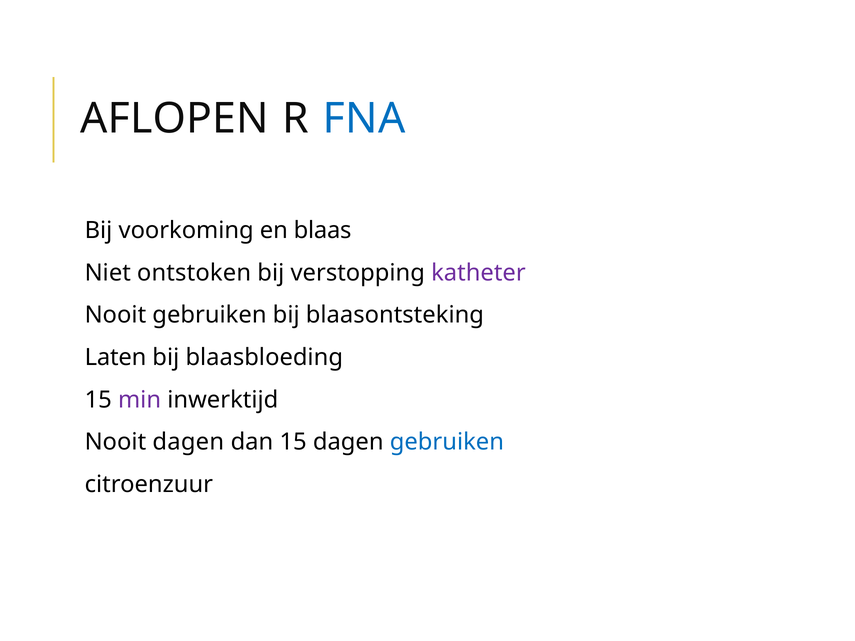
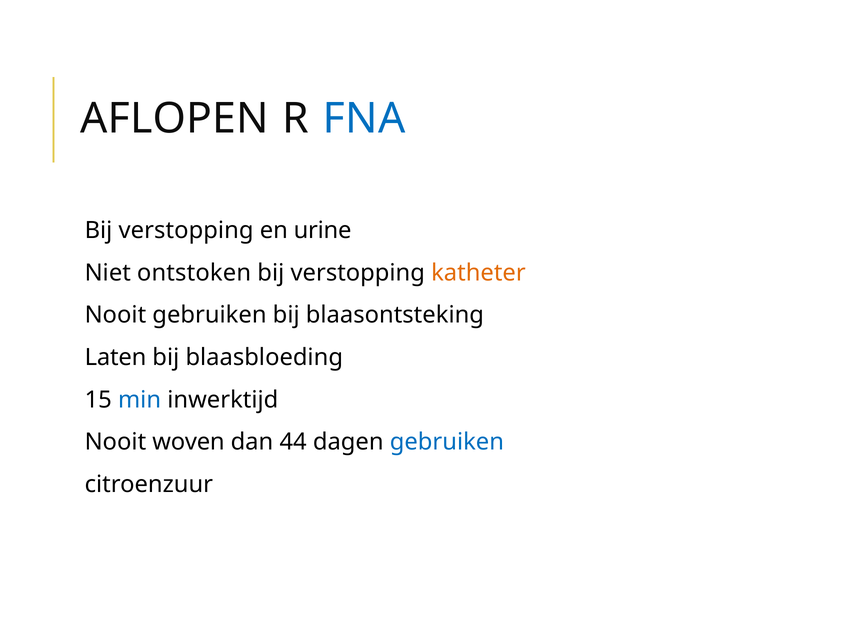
voorkoming: voorkoming -> verstopping (186, 231)
blaas: blaas -> urine (323, 231)
katheter colour: purple -> orange (478, 273)
min colour: purple -> blue (140, 400)
Nooit dagen: dagen -> woven (188, 442)
dan 15: 15 -> 44 (293, 442)
